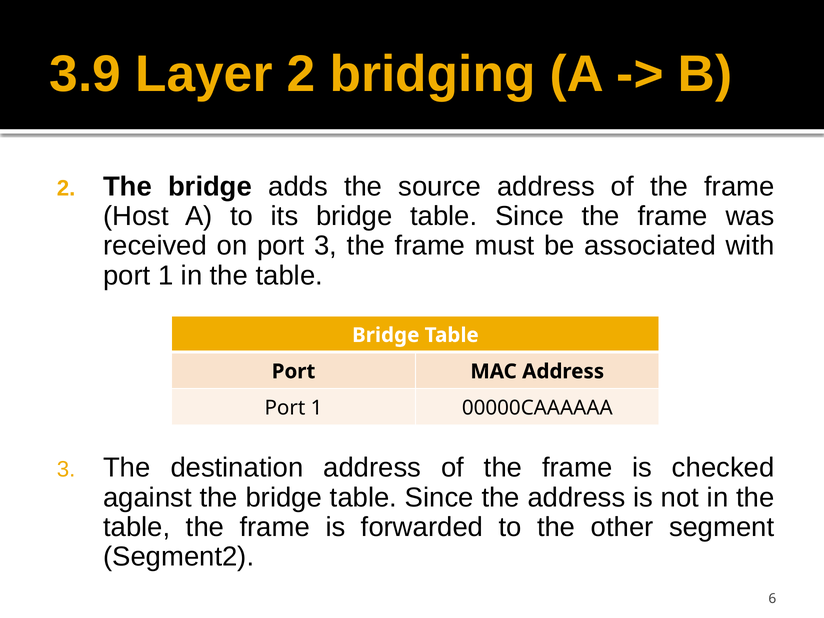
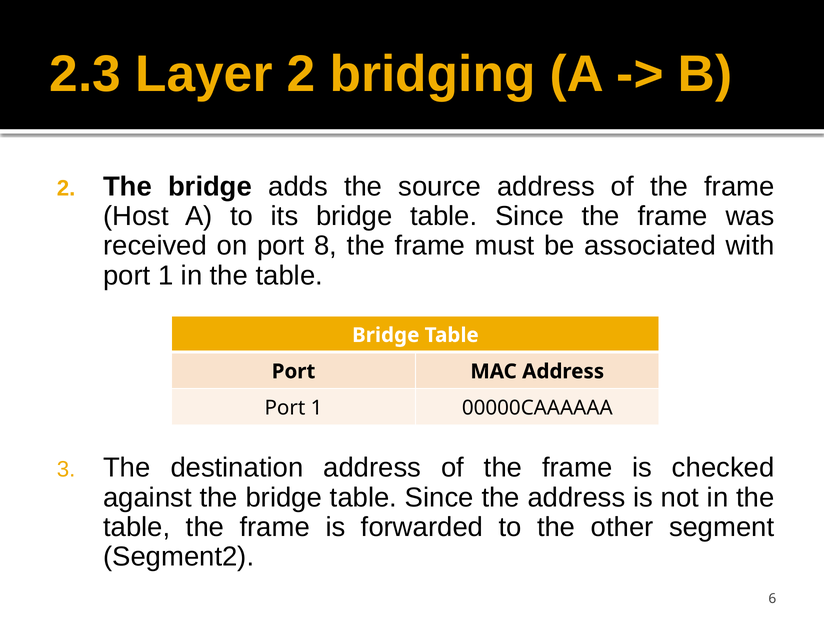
3.9: 3.9 -> 2.3 (85, 74)
port 3: 3 -> 8 (326, 246)
